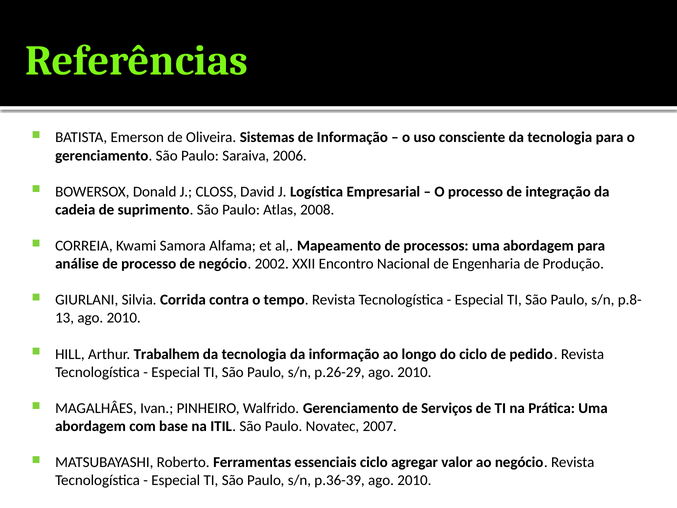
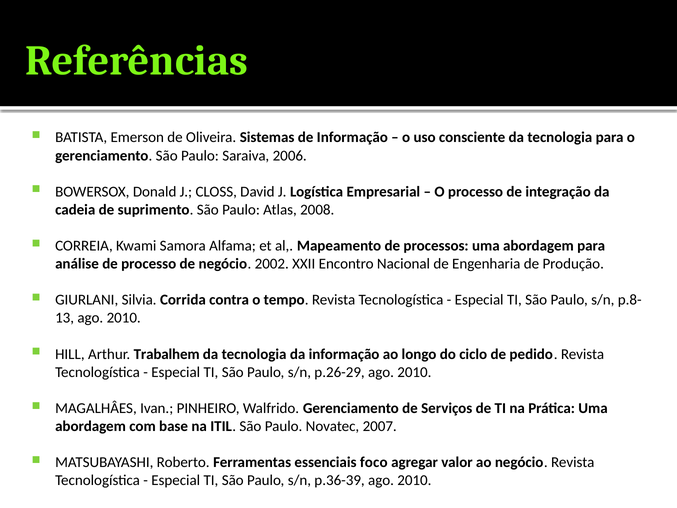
essenciais ciclo: ciclo -> foco (374, 462)
